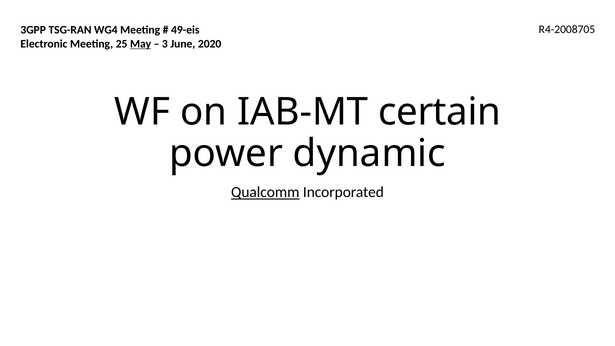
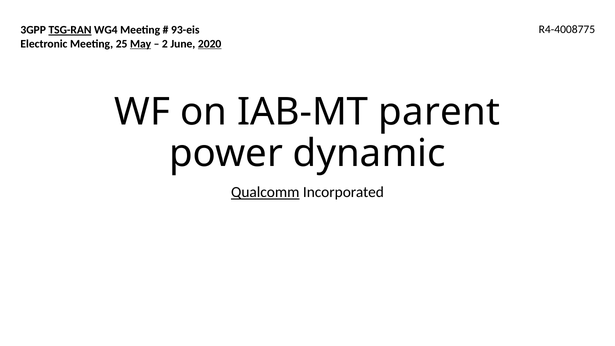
R4-2008705: R4-2008705 -> R4-4008775 (567, 30)
TSG-RAN underline: none -> present (70, 30)
49-eis: 49-eis -> 93-eis (185, 30)
3: 3 -> 2 (165, 44)
2020 underline: none -> present (210, 44)
certain: certain -> parent (439, 112)
